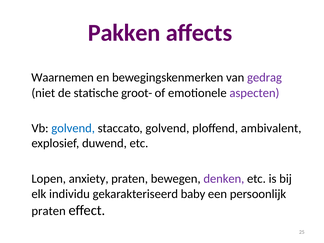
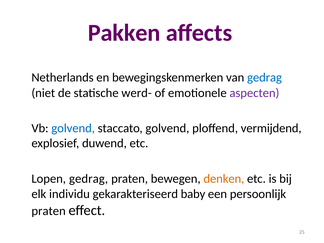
Waarnemen: Waarnemen -> Netherlands (63, 77)
gedrag colour: purple -> blue (264, 77)
groot-: groot- -> werd- (137, 93)
ambivalent: ambivalent -> vermijdend (271, 128)
Lopen anxiety: anxiety -> gedrag (89, 179)
denken colour: purple -> orange (224, 179)
